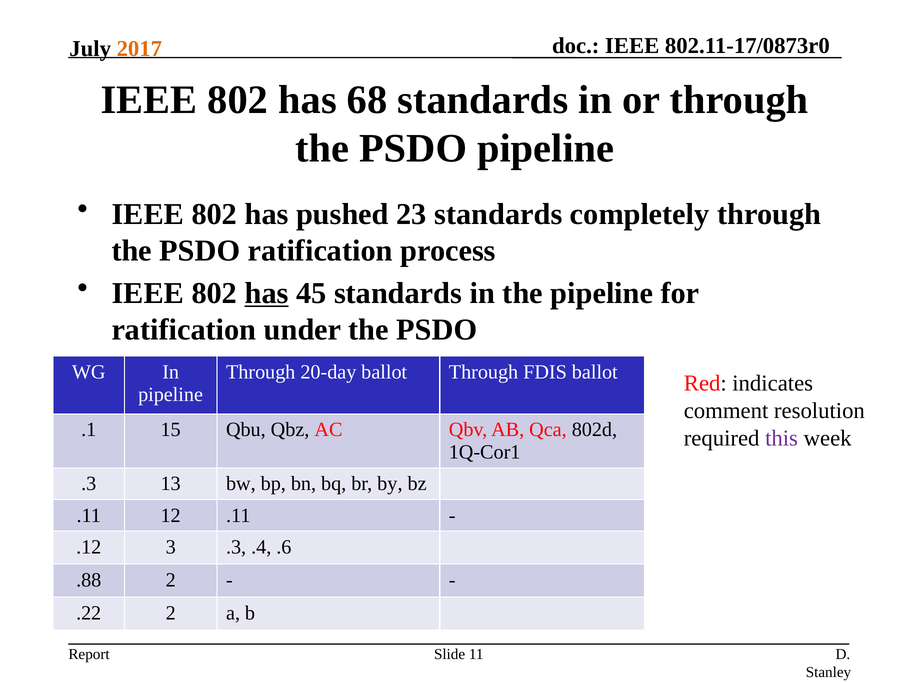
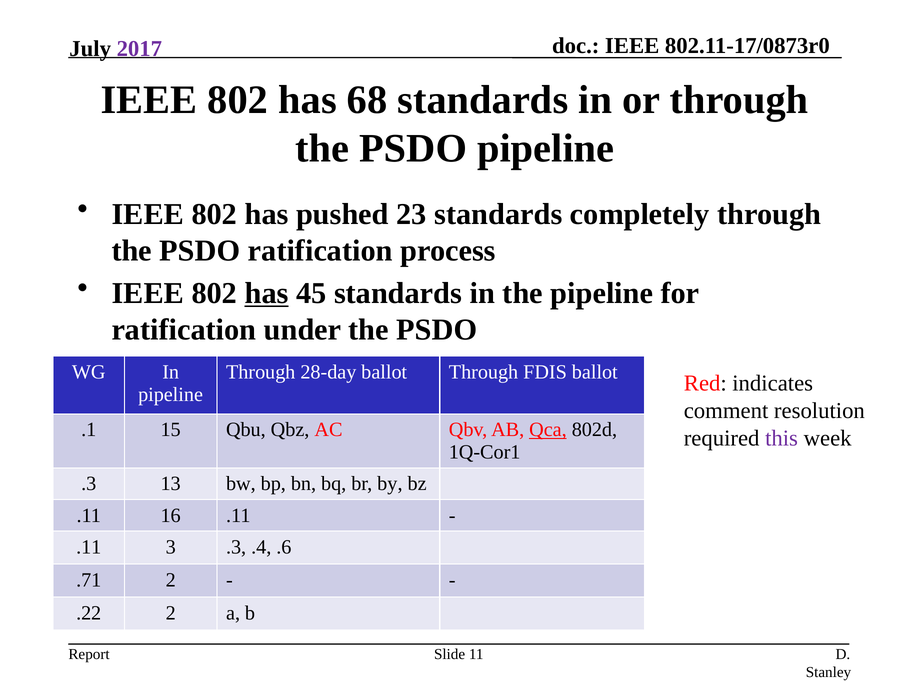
2017 colour: orange -> purple (139, 49)
20-day: 20-day -> 28-day (328, 372)
Qca underline: none -> present (548, 430)
12: 12 -> 16 (171, 516)
.12: .12 -> .11 (89, 547)
.88: .88 -> .71 (89, 580)
